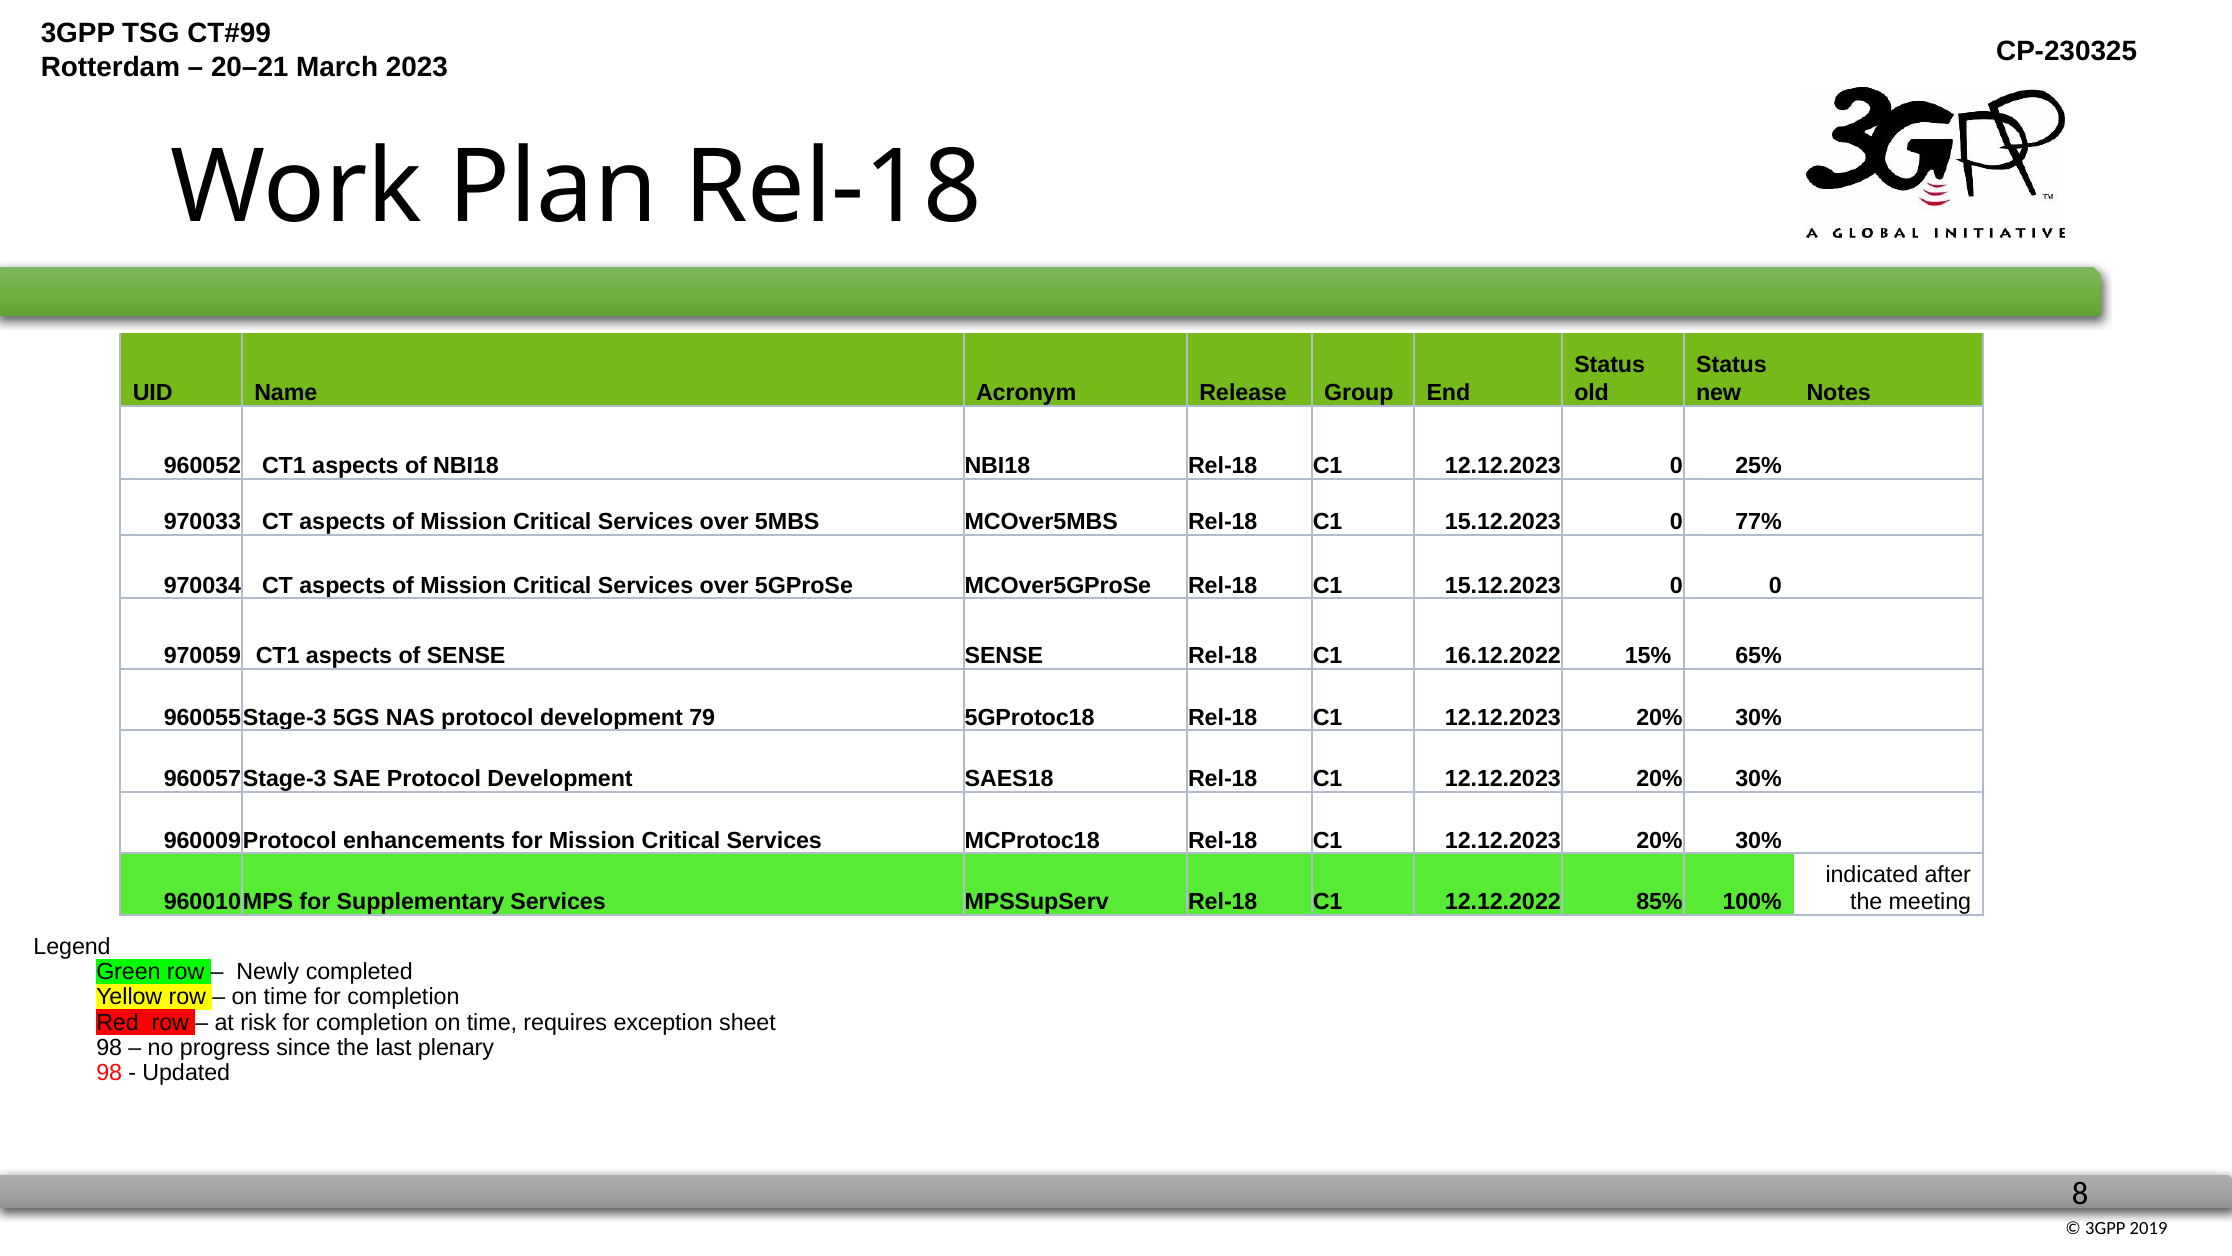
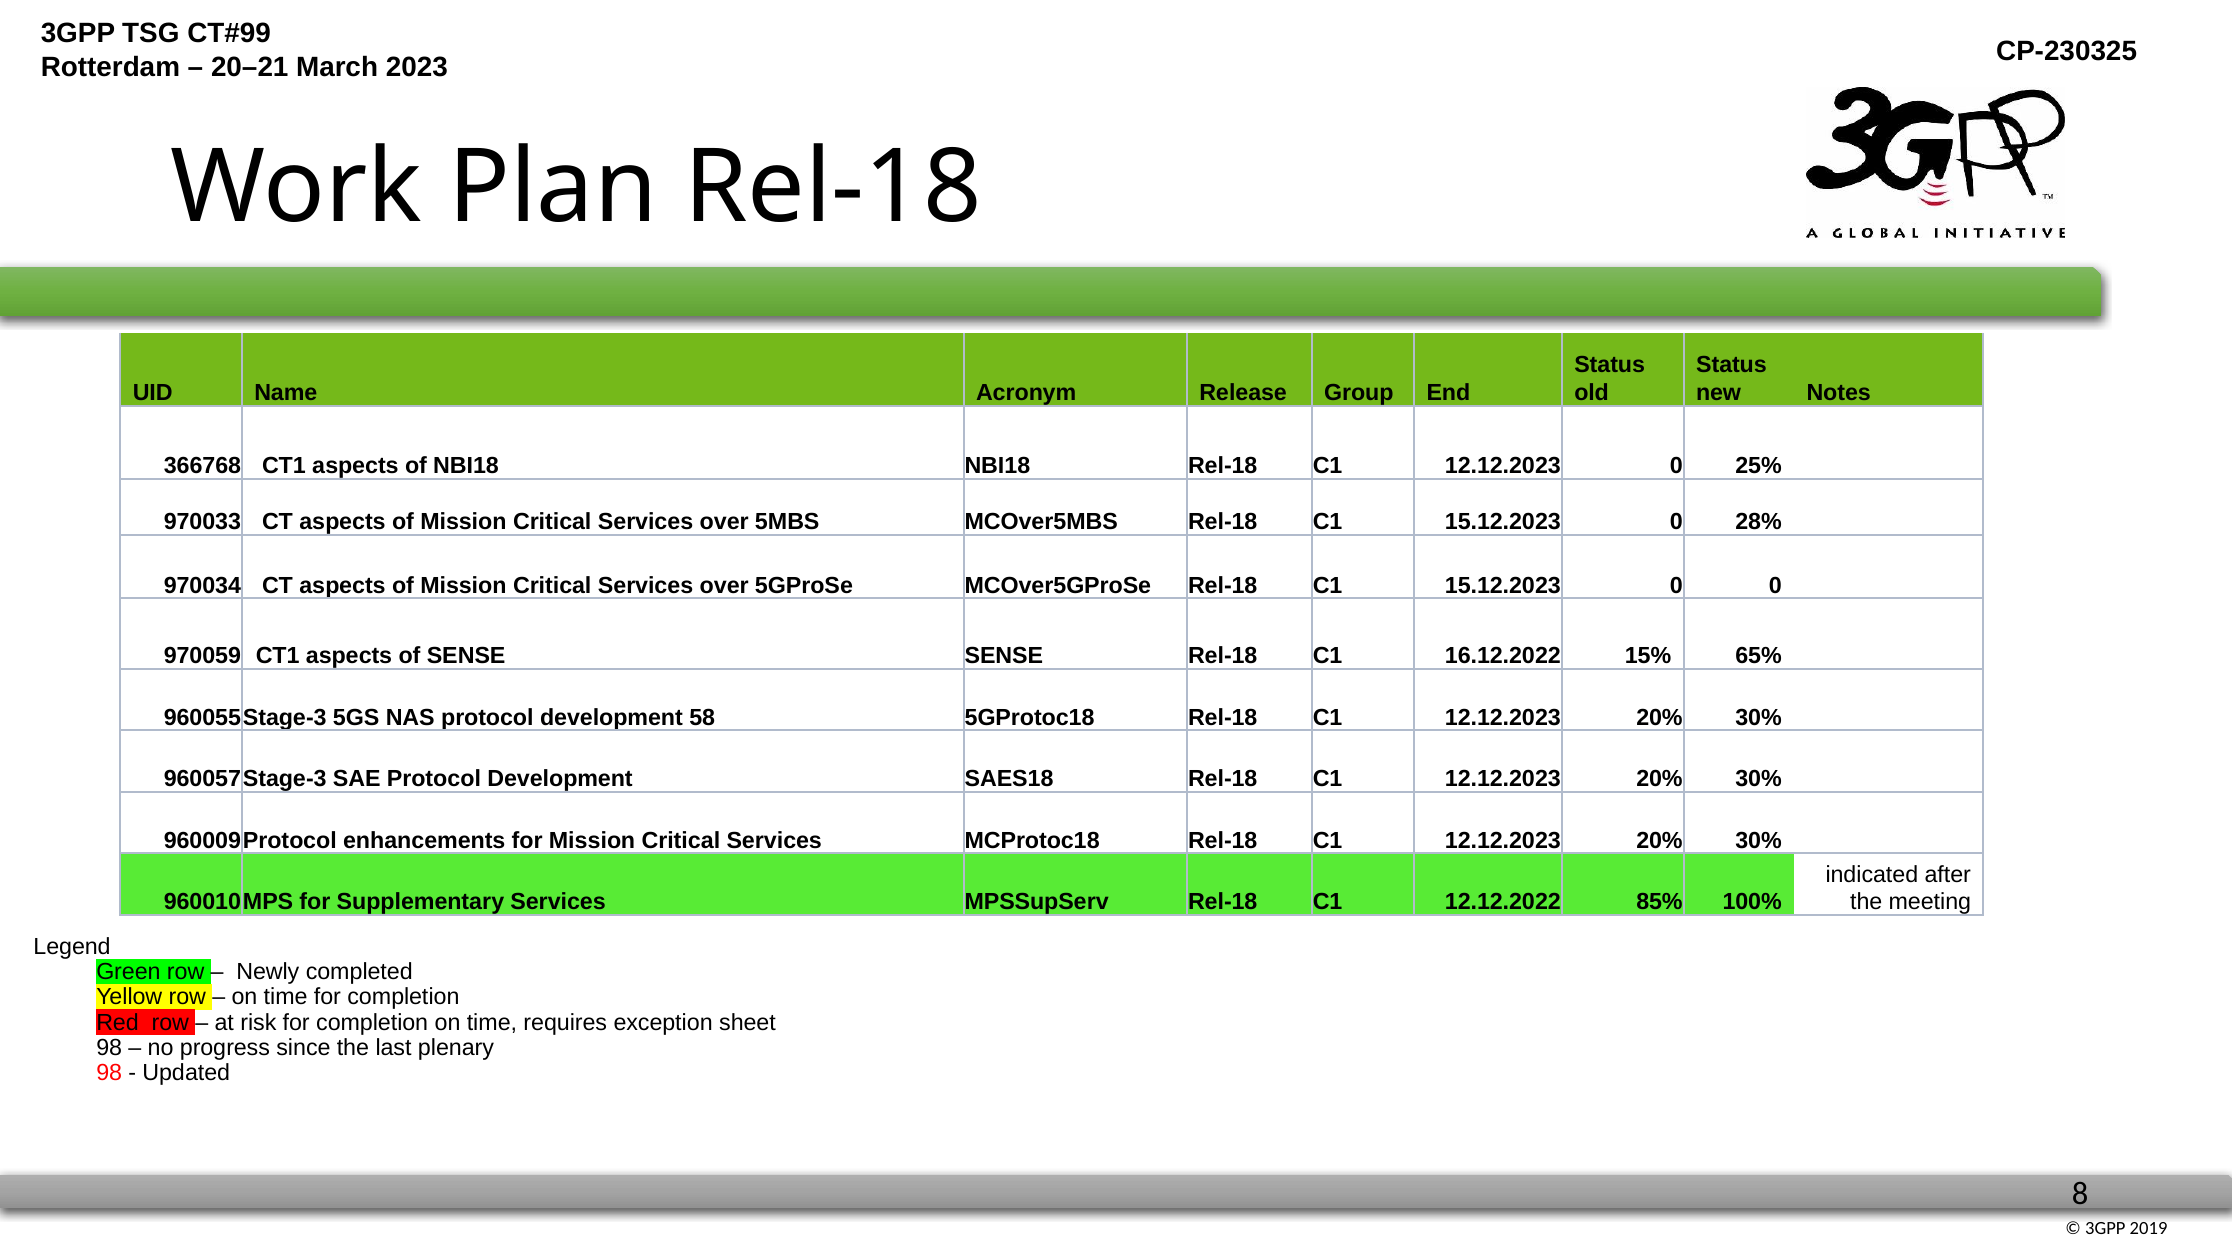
960052: 960052 -> 366768 (202, 466)
77%: 77% -> 28% (1759, 522)
79: 79 -> 58 (702, 717)
